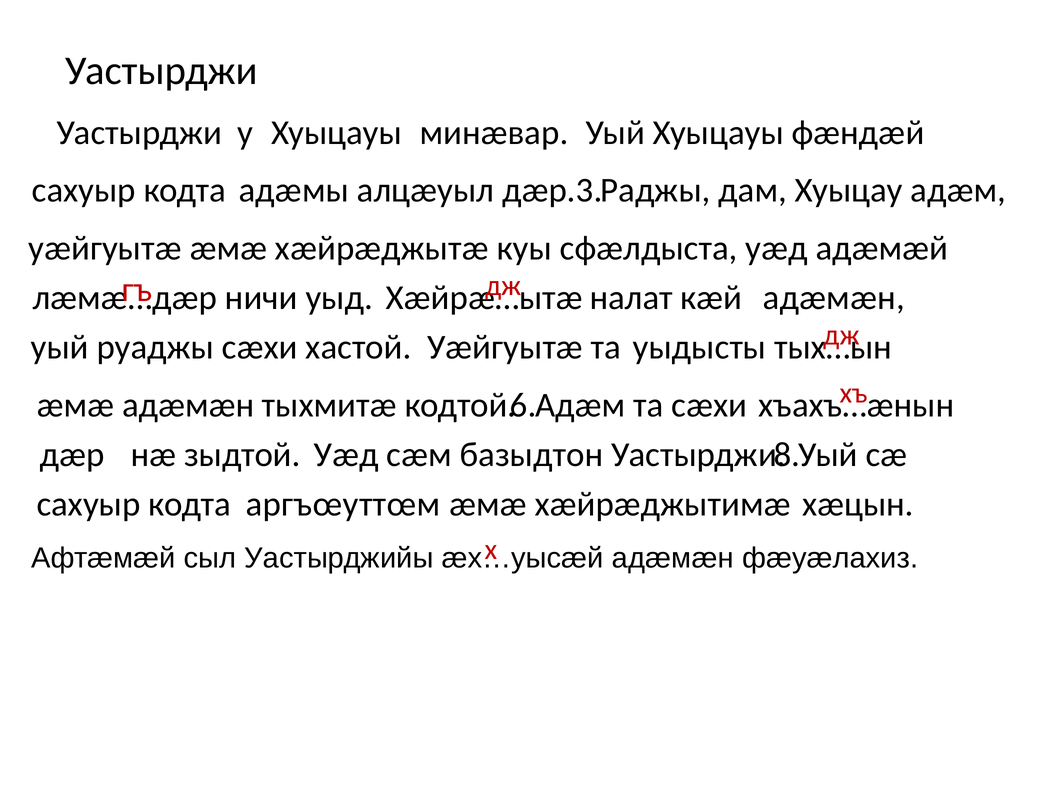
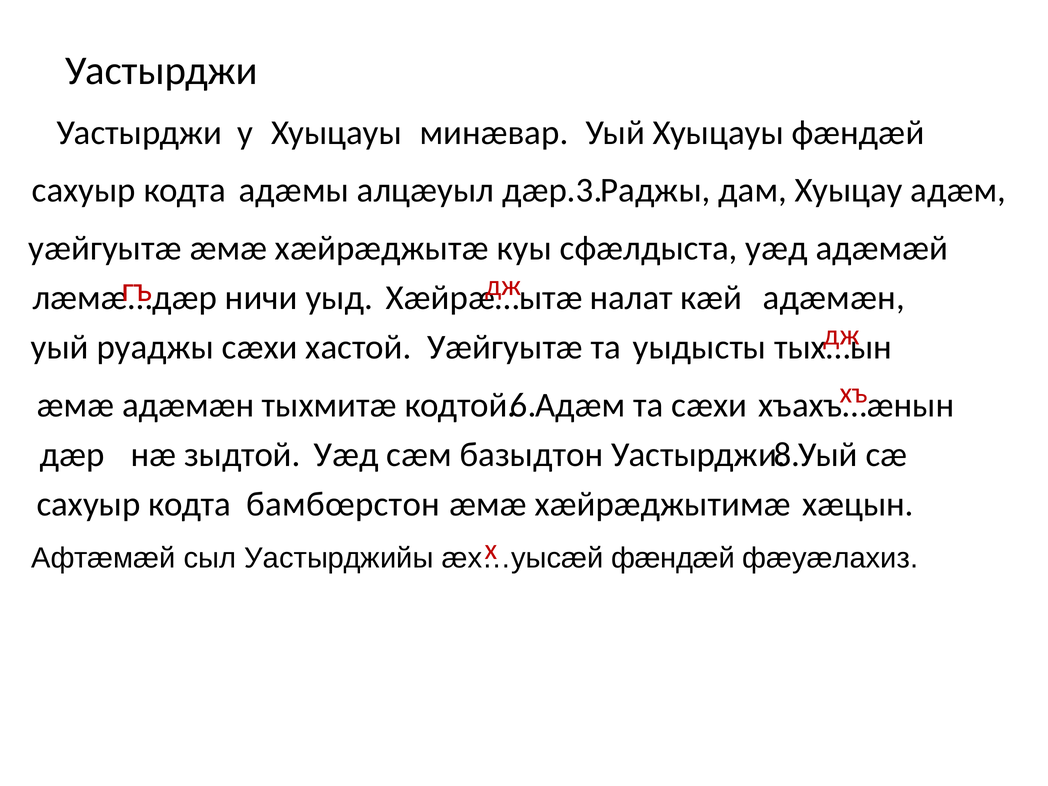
аргъœуттœм: аргъœуттœм -> бамбœрстон (343, 504)
адæмæн: адæмæн -> фæндæй (673, 558)
